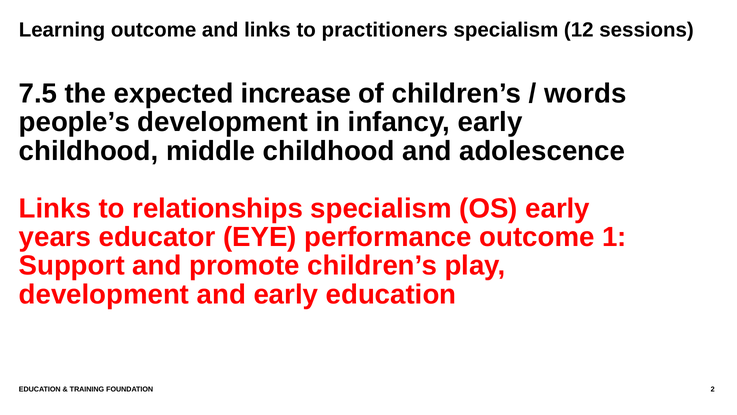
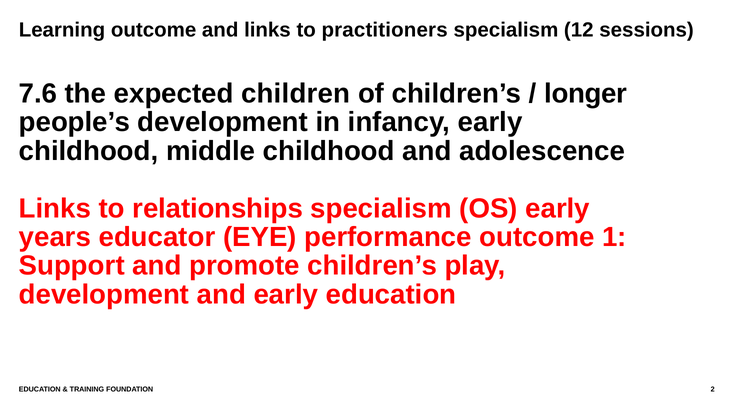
7.5: 7.5 -> 7.6 (38, 94)
increase: increase -> children (296, 94)
words: words -> longer (586, 94)
